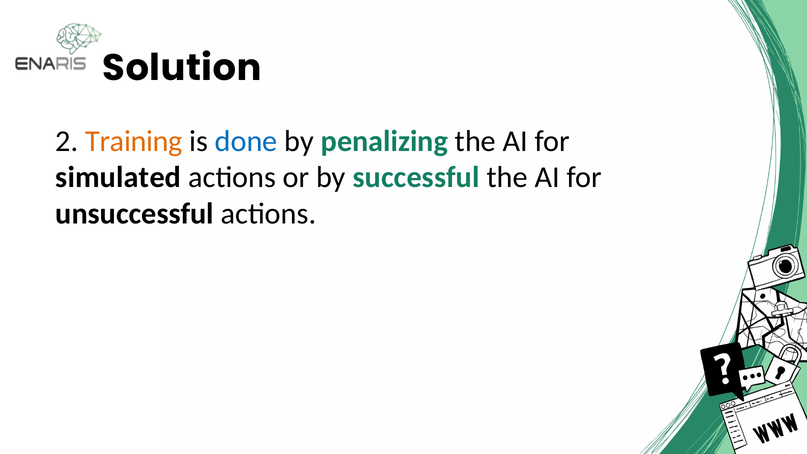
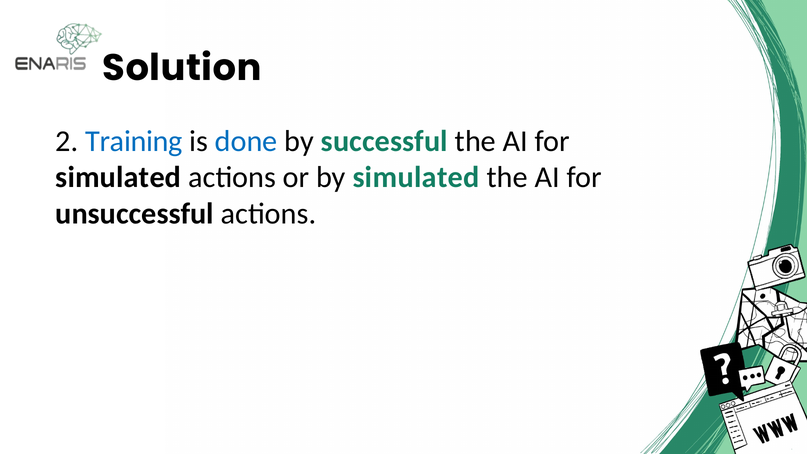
Training colour: orange -> blue (134, 141)
penalizing: penalizing -> successful (384, 141)
by successful: successful -> simulated (416, 177)
